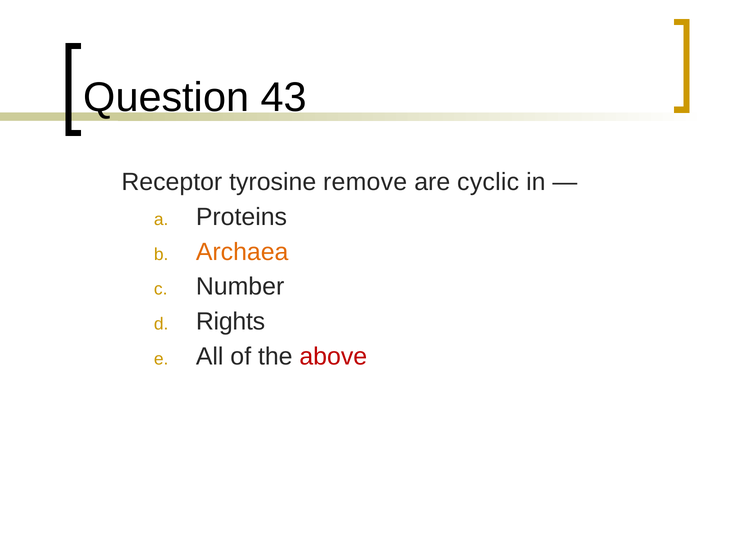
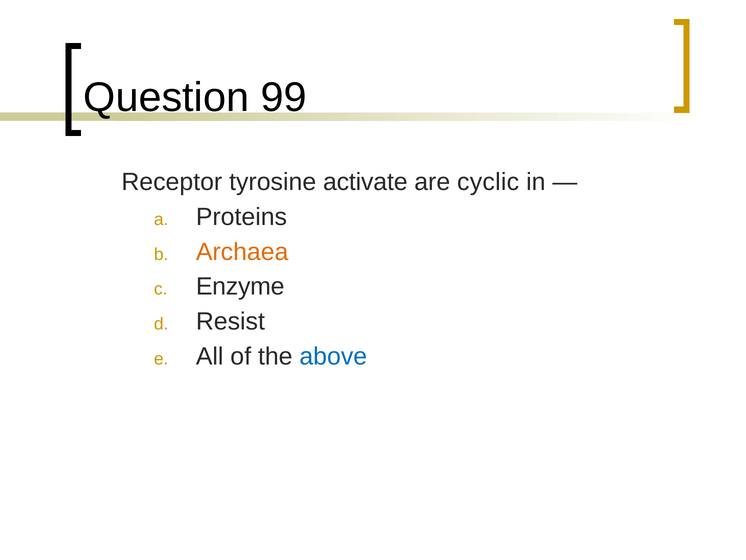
43: 43 -> 99 (284, 97)
remove: remove -> activate (365, 182)
Number: Number -> Enzyme (240, 286)
Rights: Rights -> Resist (230, 321)
above colour: red -> blue (333, 356)
